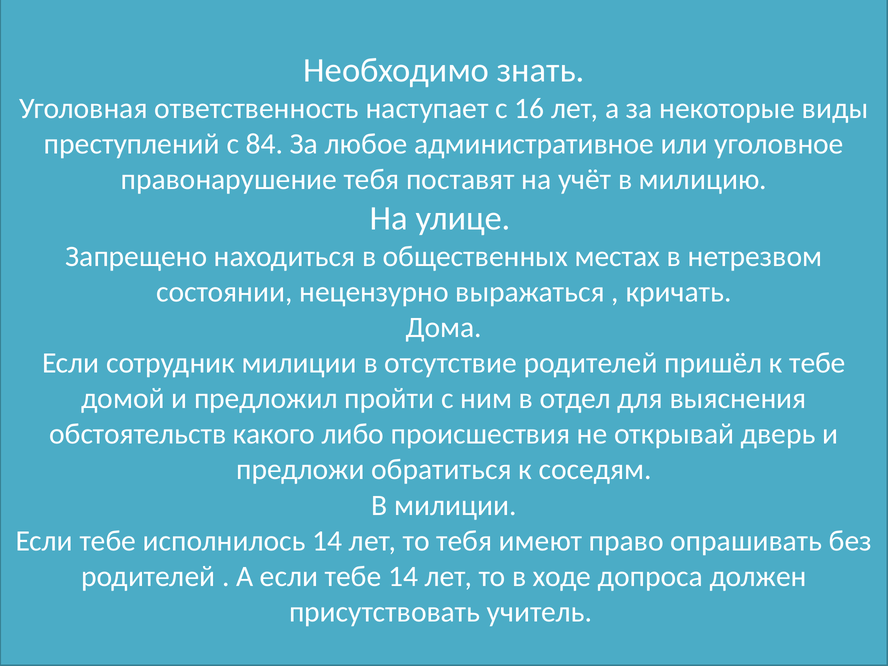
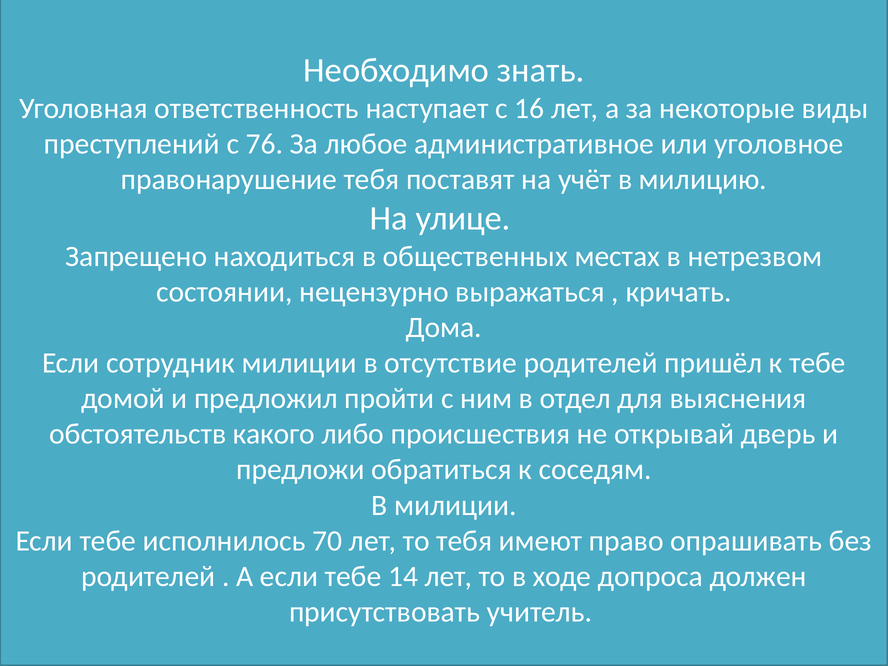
84: 84 -> 76 (265, 144)
исполнилось 14: 14 -> 70 (327, 541)
